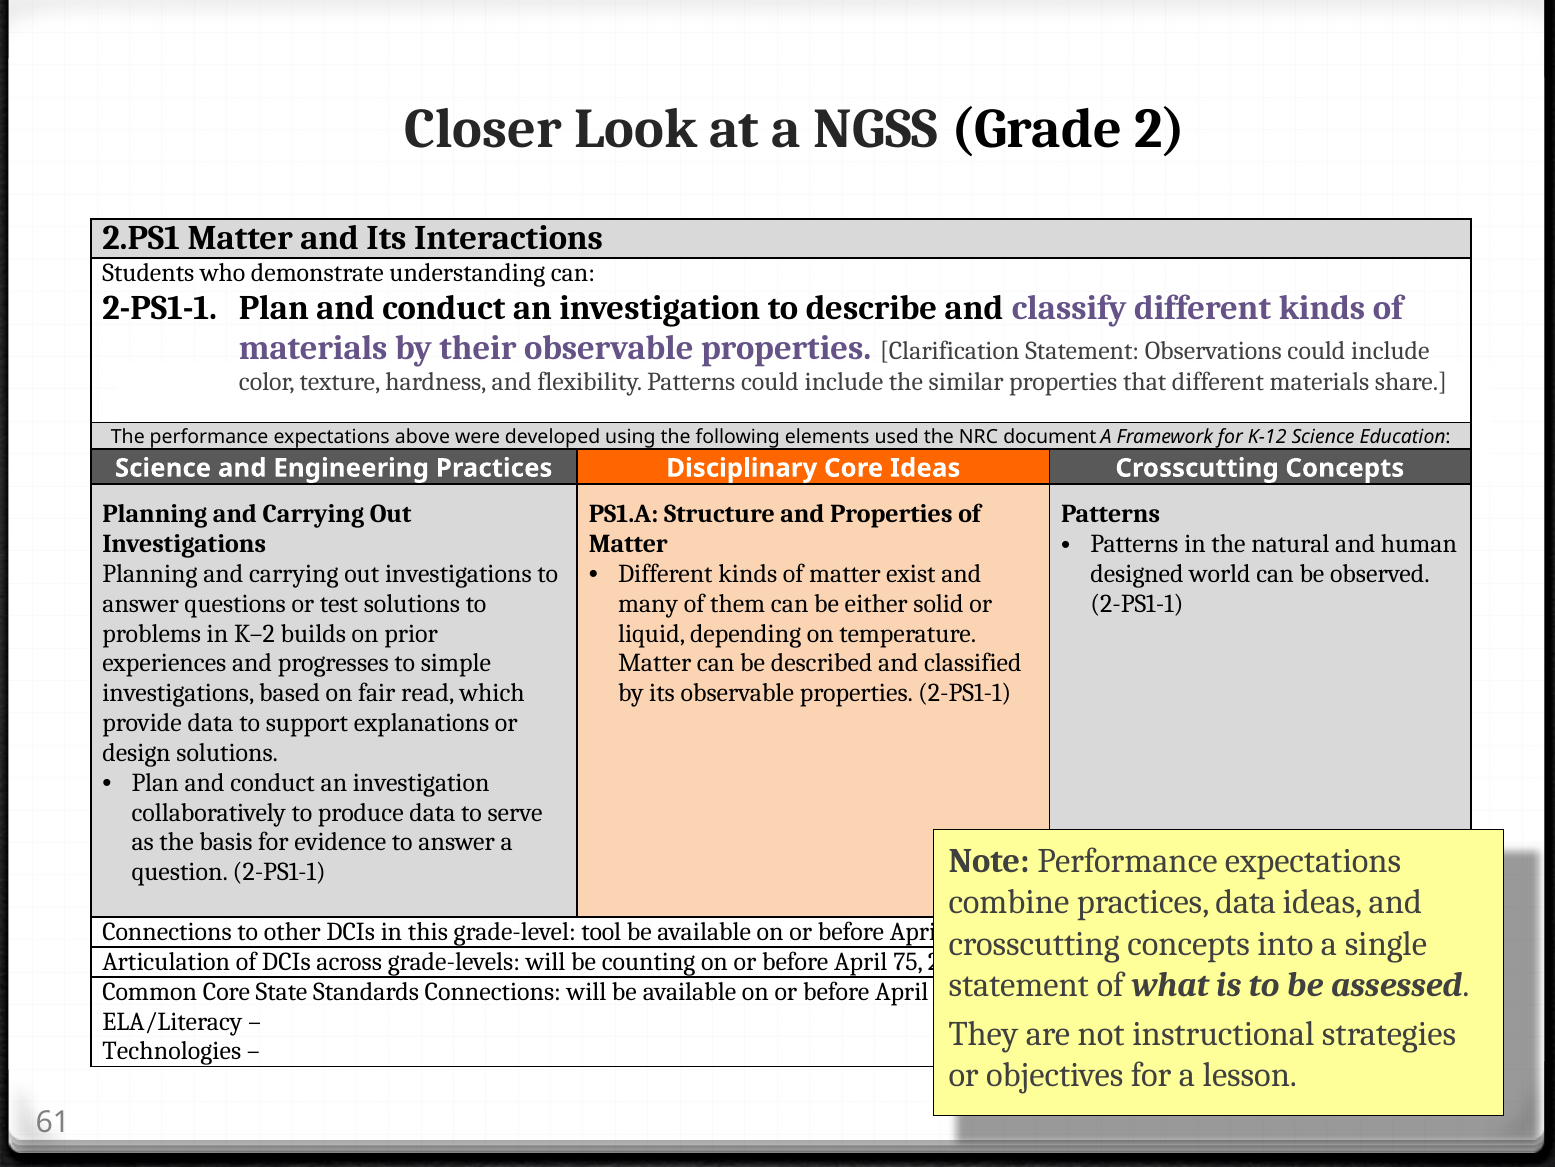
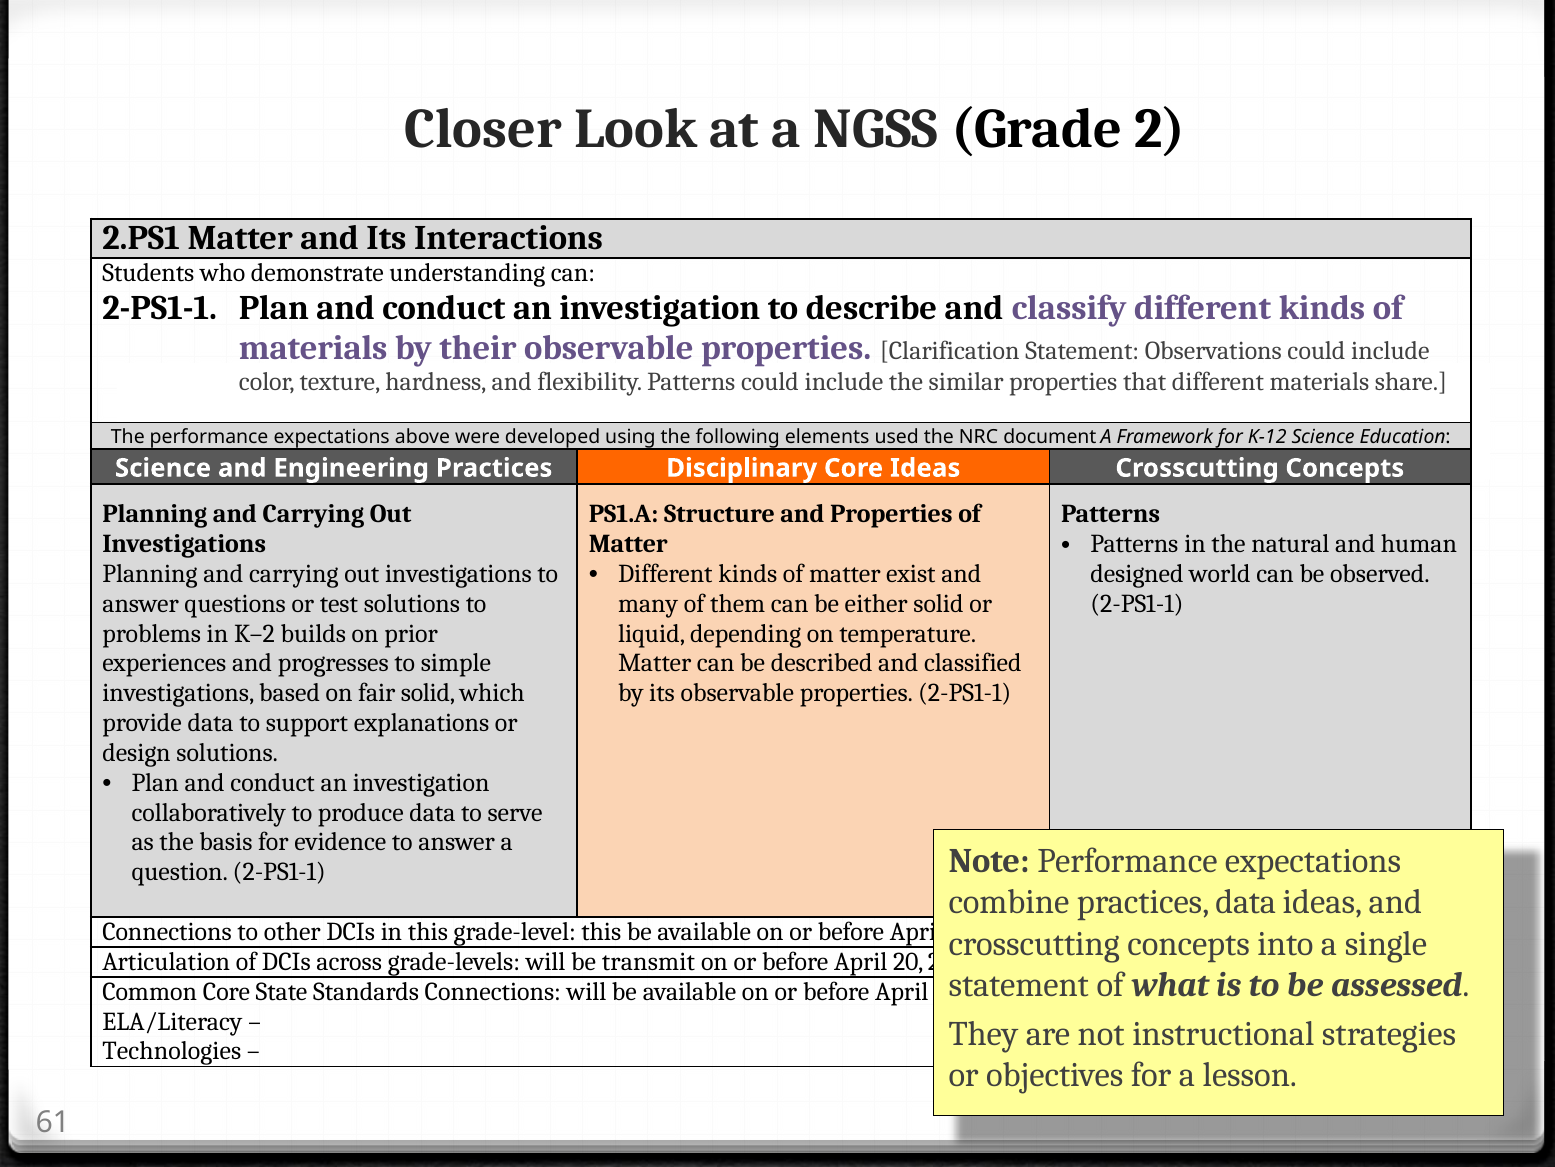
fair read: read -> solid (428, 693)
grade-level tool: tool -> this (601, 931)
counting: counting -> transmit (648, 961)
75: 75 -> 20 (908, 961)
